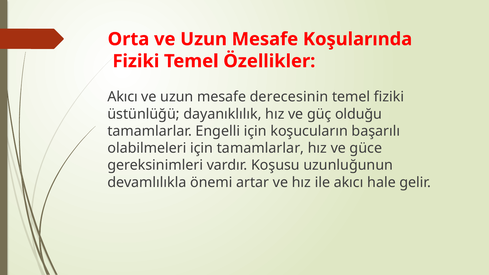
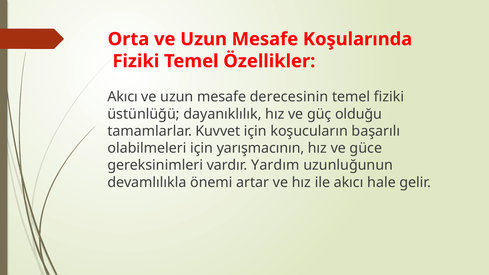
Engelli: Engelli -> Kuvvet (218, 131)
için tamamlarlar: tamamlarlar -> yarışmacının (261, 148)
Koşusu: Koşusu -> Yardım (275, 165)
